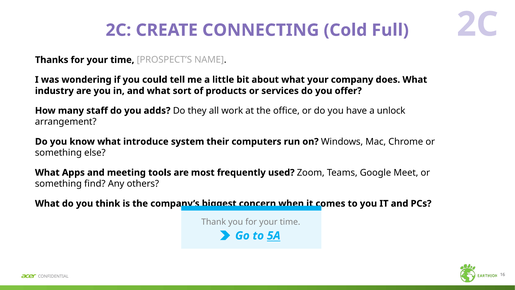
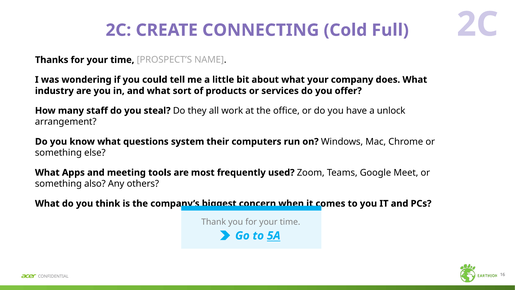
adds: adds -> steal (157, 111)
introduce: introduce -> questions (146, 141)
find: find -> also (95, 184)
